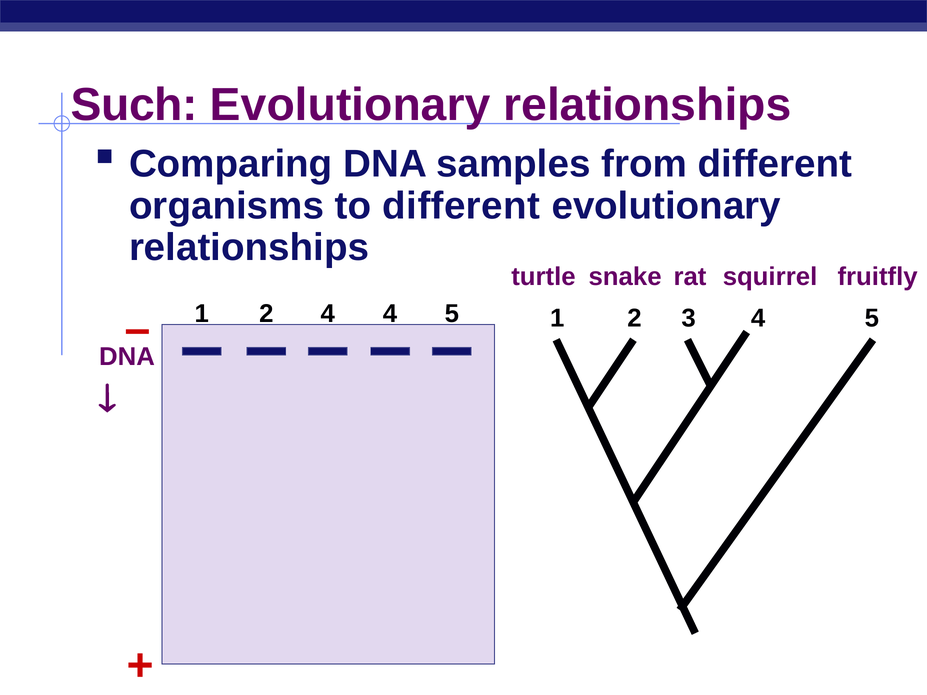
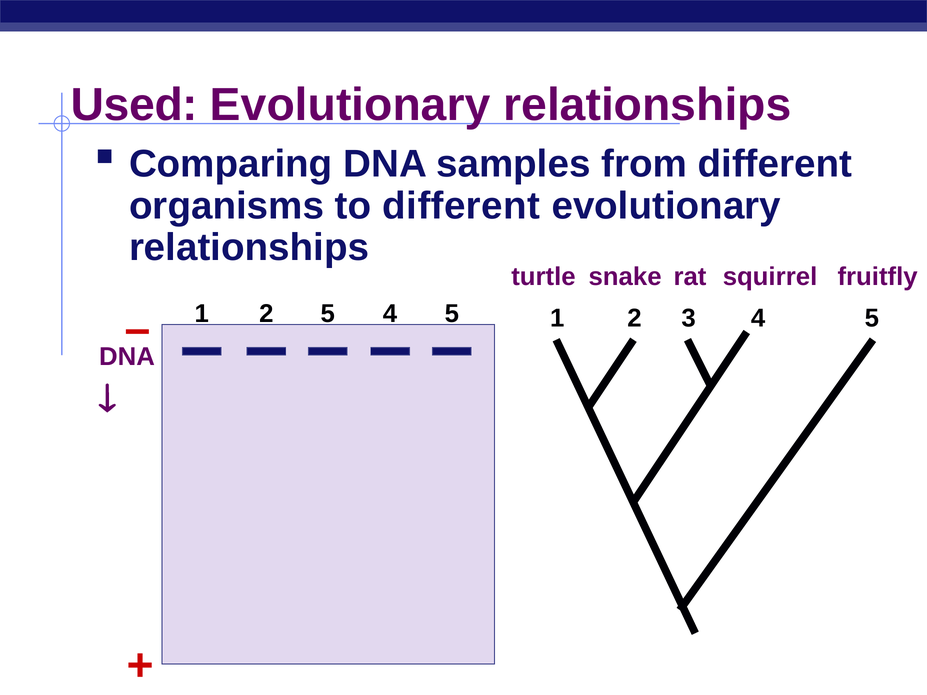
Such: Such -> Used (134, 105)
1 4: 4 -> 5 (328, 314)
